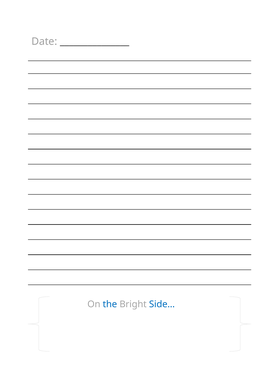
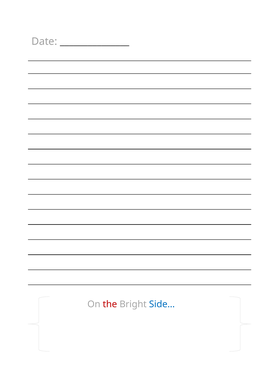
the colour: blue -> red (110, 304)
